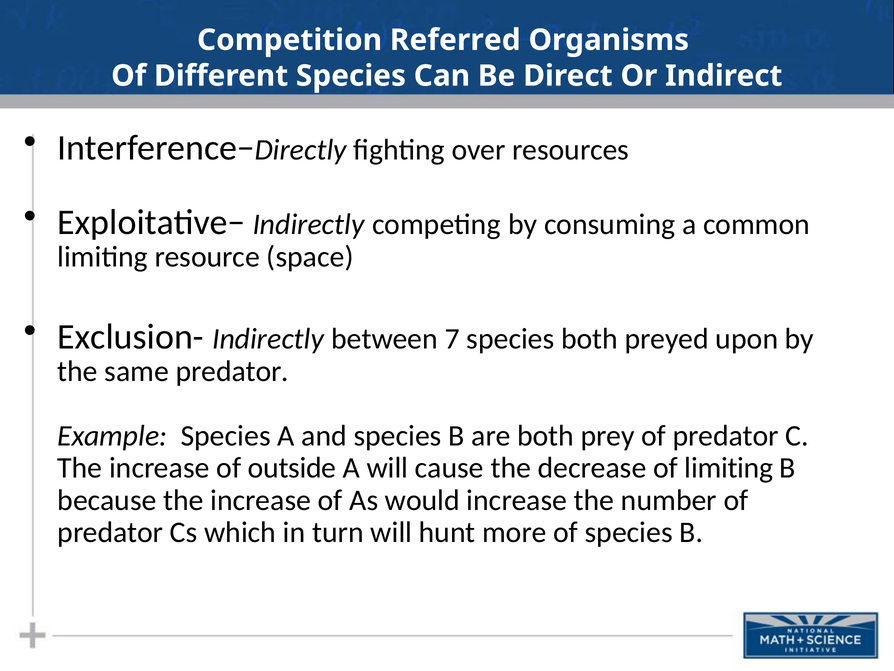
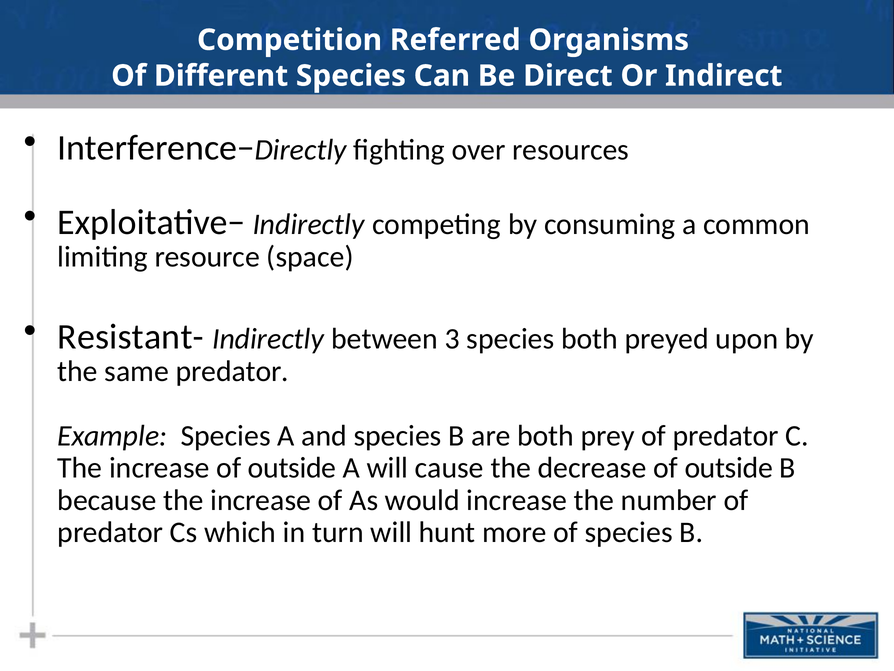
Exclusion-: Exclusion- -> Resistant- (131, 336)
7: 7 -> 3 (452, 338)
decrease of limiting: limiting -> outside (729, 468)
